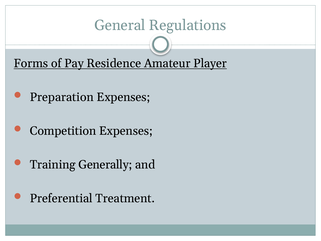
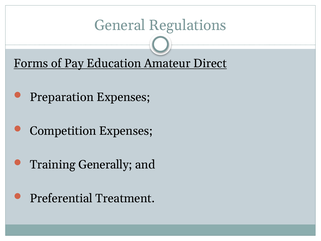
Residence: Residence -> Education (114, 63)
Player: Player -> Direct (210, 63)
